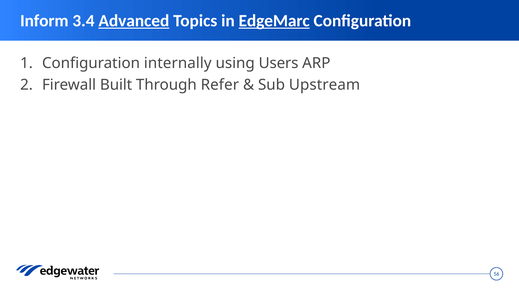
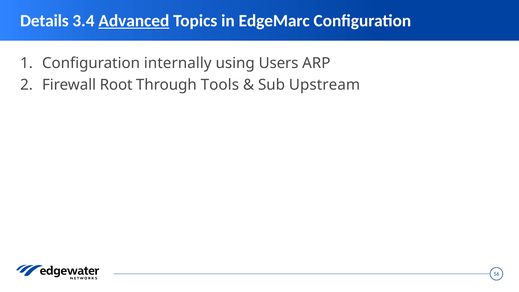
Inform: Inform -> Details (44, 21)
EdgeMarc underline: present -> none (274, 21)
Built: Built -> Root (116, 85)
Refer: Refer -> Tools (220, 85)
